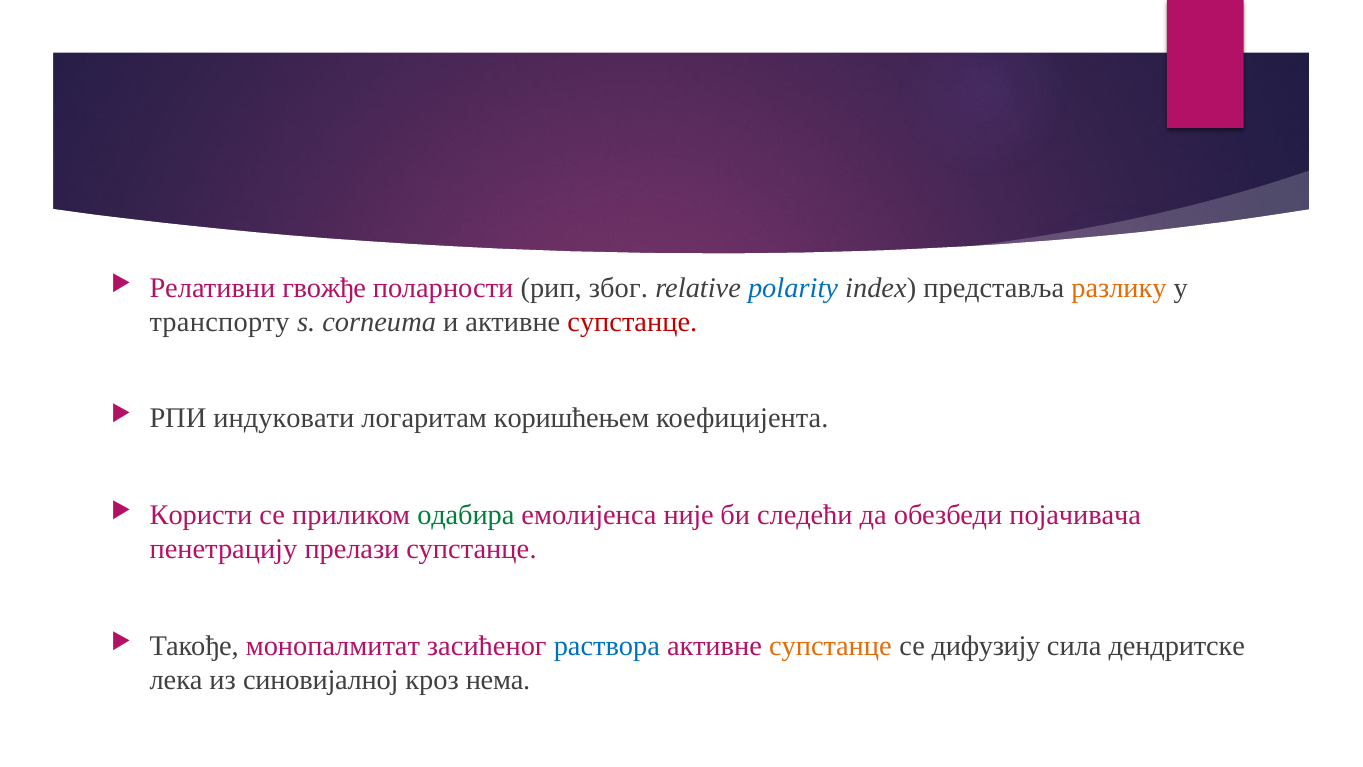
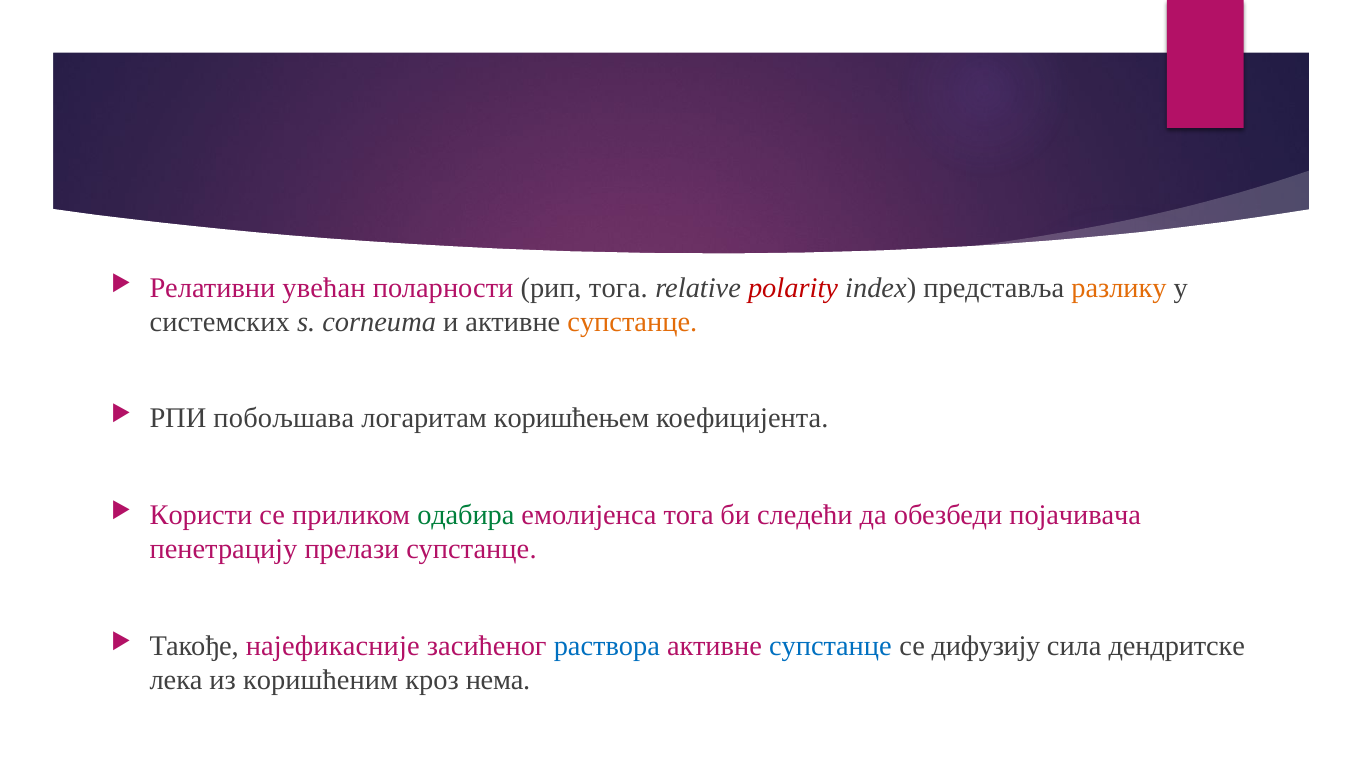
гвожђе: гвожђе -> увећан (324, 288)
рип због: због -> тога (618, 288)
polarity colour: blue -> red (793, 288)
транспорту: транспорту -> системских (220, 322)
супстанце colour: red -> orange (632, 322)
индуковати: индуковати -> побољшава (284, 418)
емолијенса није: није -> тога (689, 515)
монопалмитат: монопалмитат -> најефикасније (333, 646)
супстанце colour: orange -> blue (830, 646)
синовијалној: синовијалној -> коришћеним (321, 680)
